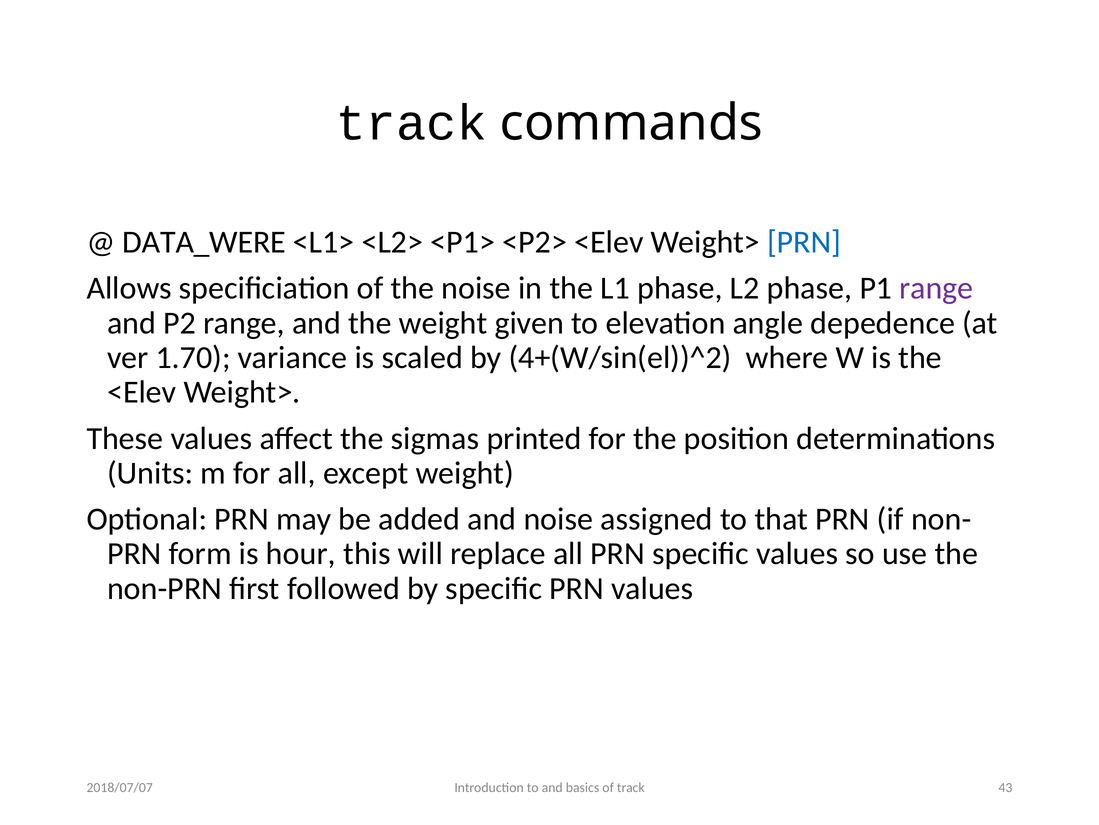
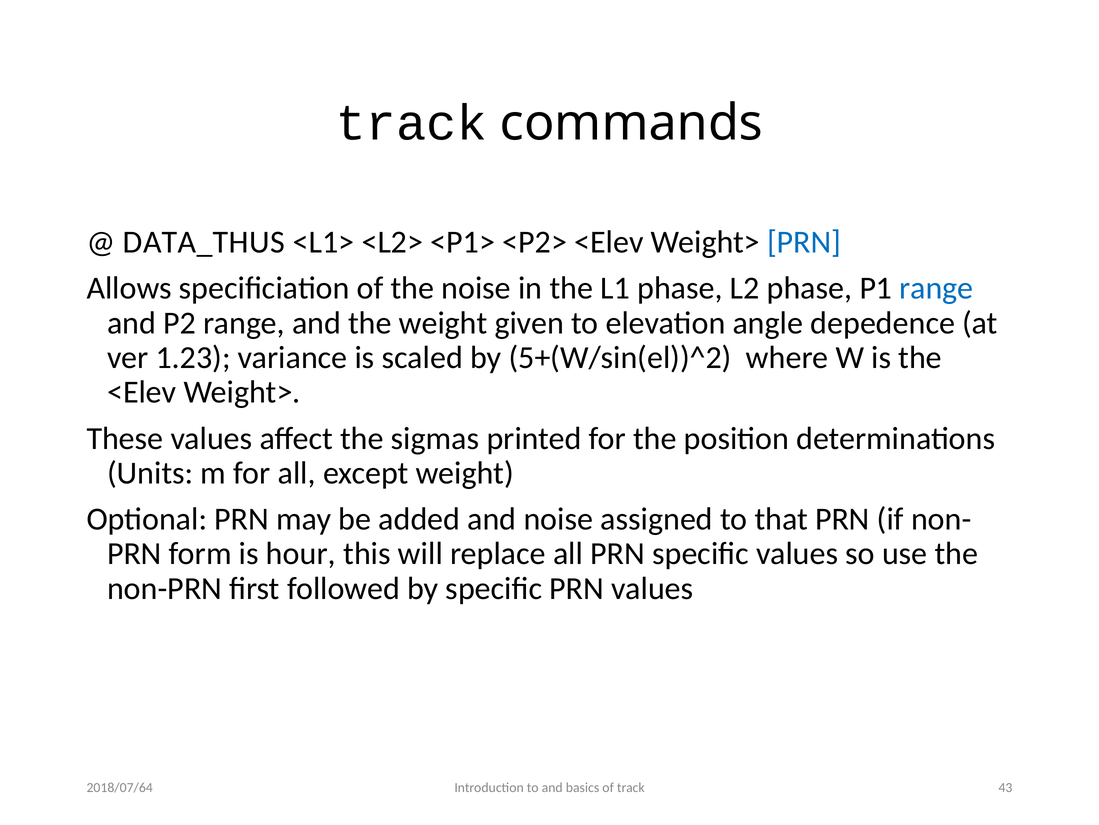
DATA_WERE: DATA_WERE -> DATA_THUS (204, 242)
range colour: purple -> blue (936, 288)
1.70: 1.70 -> 1.23 (193, 357)
4+(W/sin(el))^2: 4+(W/sin(el))^2 -> 5+(W/sin(el))^2 (620, 357)
2018/07/07: 2018/07/07 -> 2018/07/64 (120, 787)
